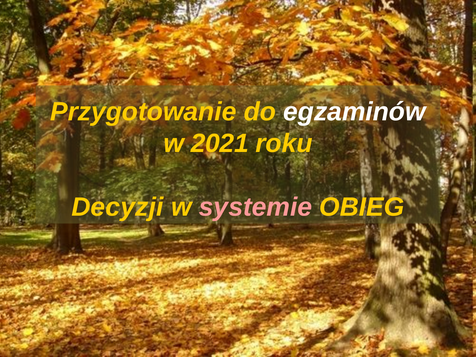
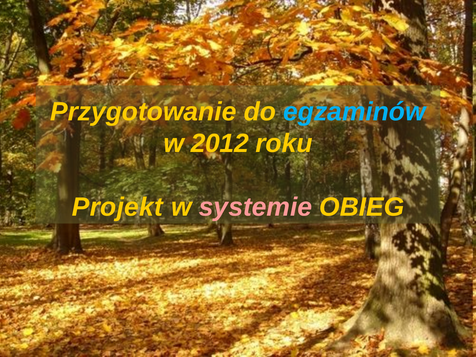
egzaminów colour: white -> light blue (354, 112)
2021: 2021 -> 2012 (220, 144)
Decyzji: Decyzji -> Projekt (117, 207)
